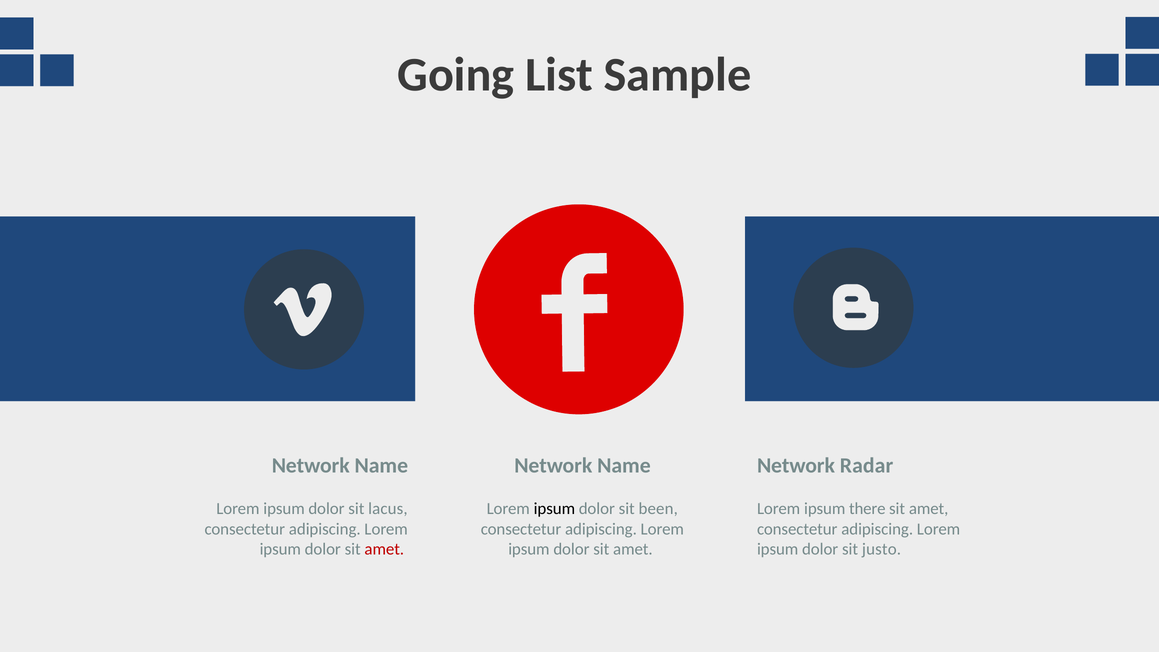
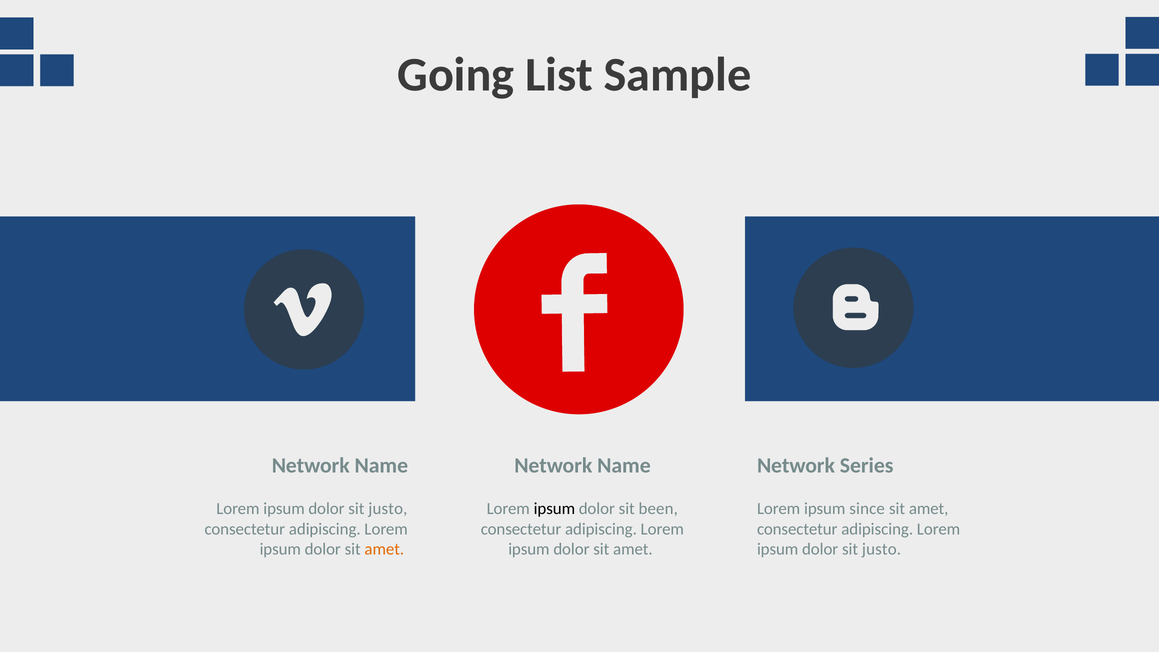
Radar: Radar -> Series (867, 466)
lacus: lacus -> justo (388, 509)
there: there -> since (867, 509)
amet colour: red -> orange (384, 549)
